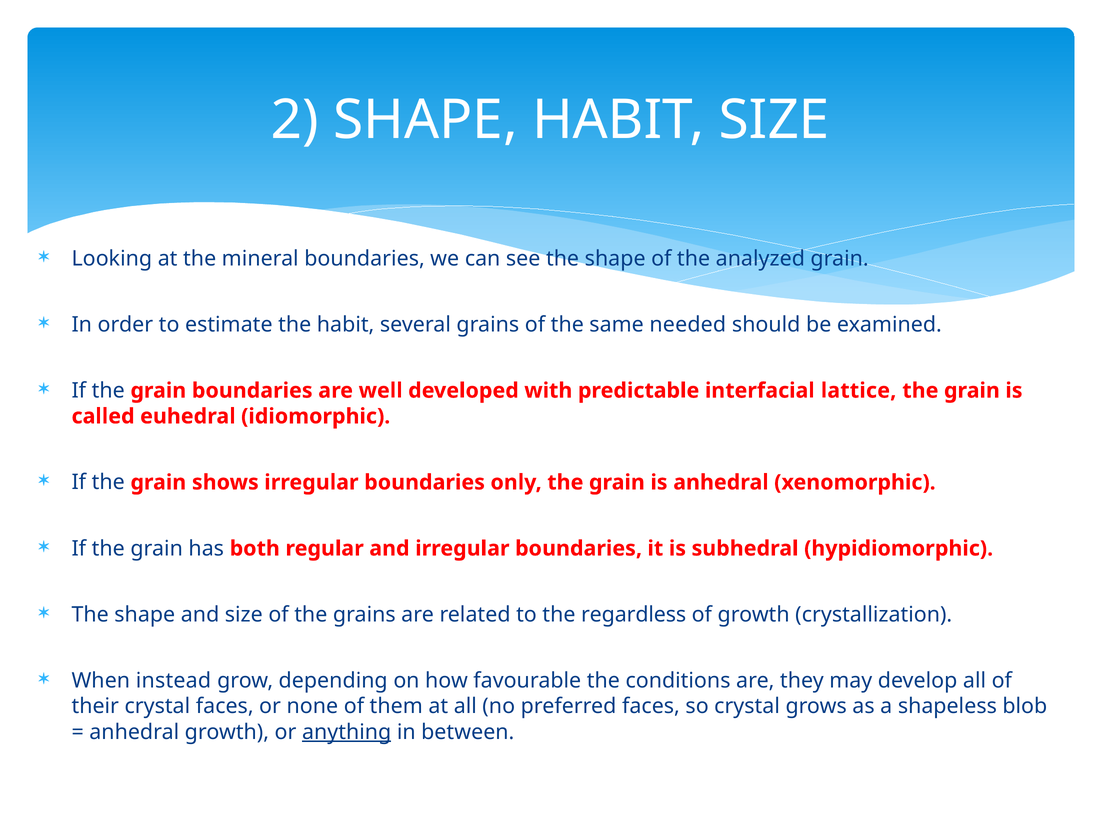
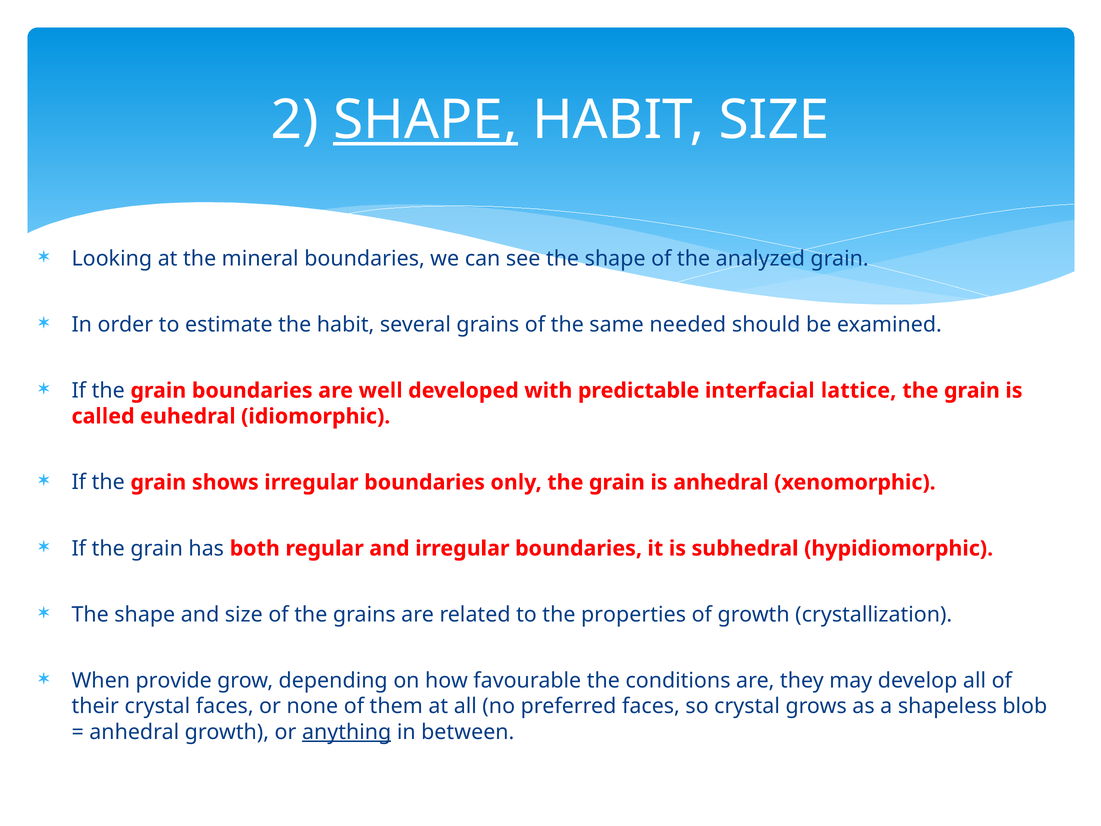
SHAPE underline: none -> present (425, 120)
regardless: regardless -> properties (634, 614)
instead: instead -> provide (174, 680)
